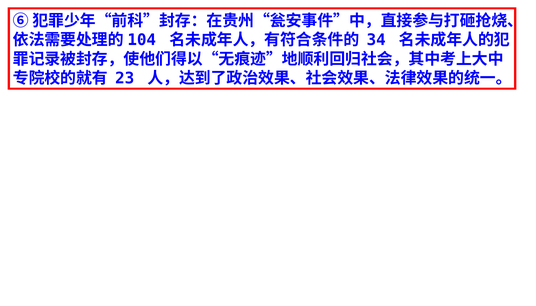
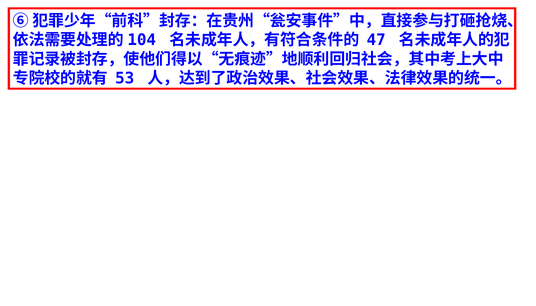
34: 34 -> 47 (376, 40)
23: 23 -> 53 (125, 78)
